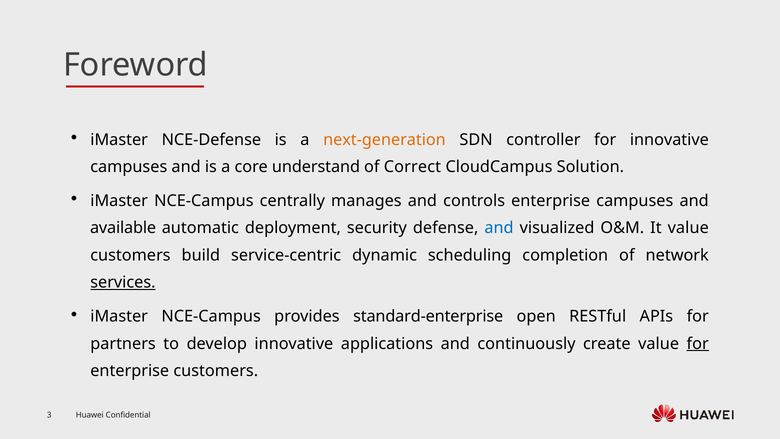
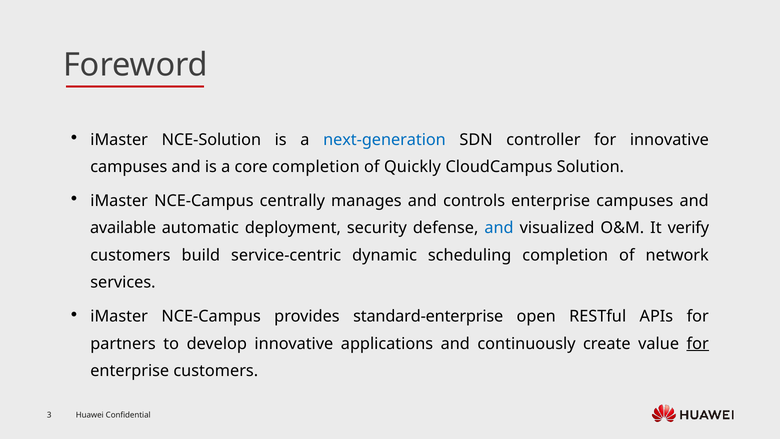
NCE-Defense: NCE-Defense -> NCE-Solution (211, 140)
next-generation colour: orange -> blue (384, 140)
core understand: understand -> completion (316, 167)
Correct: Correct -> Quickly (412, 167)
It value: value -> verify (688, 228)
services underline: present -> none (123, 282)
